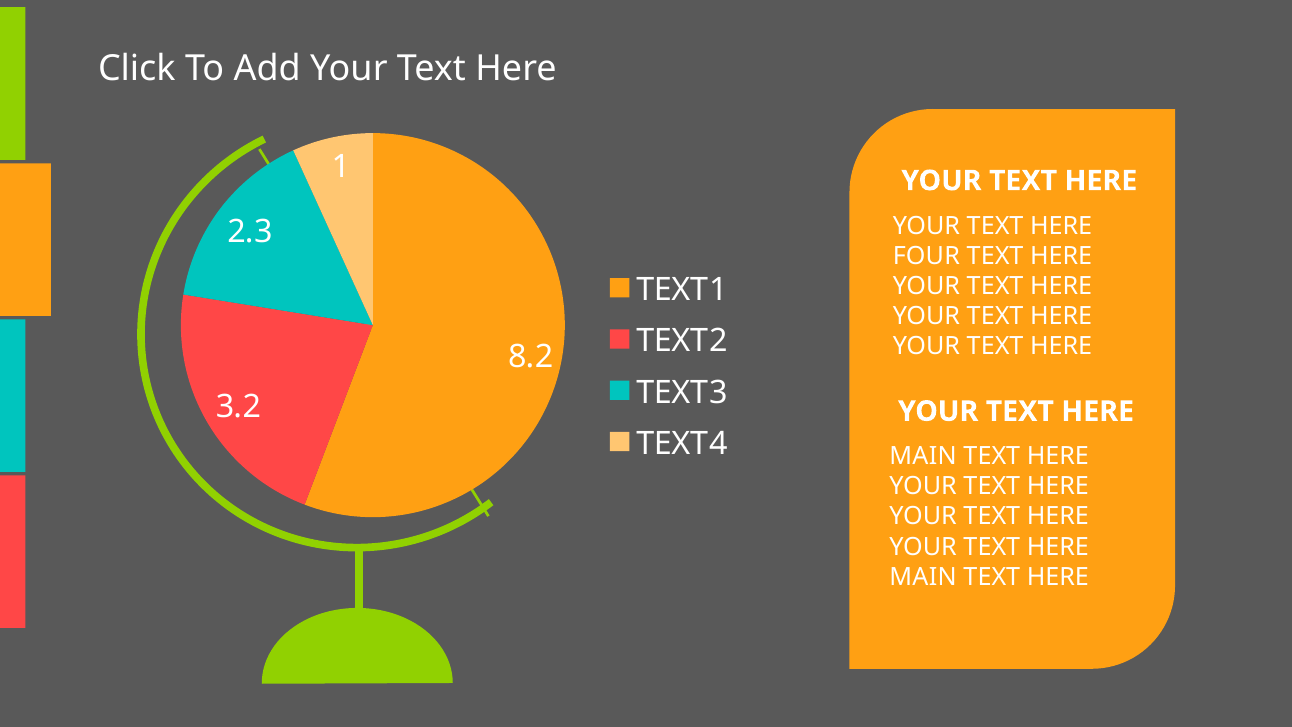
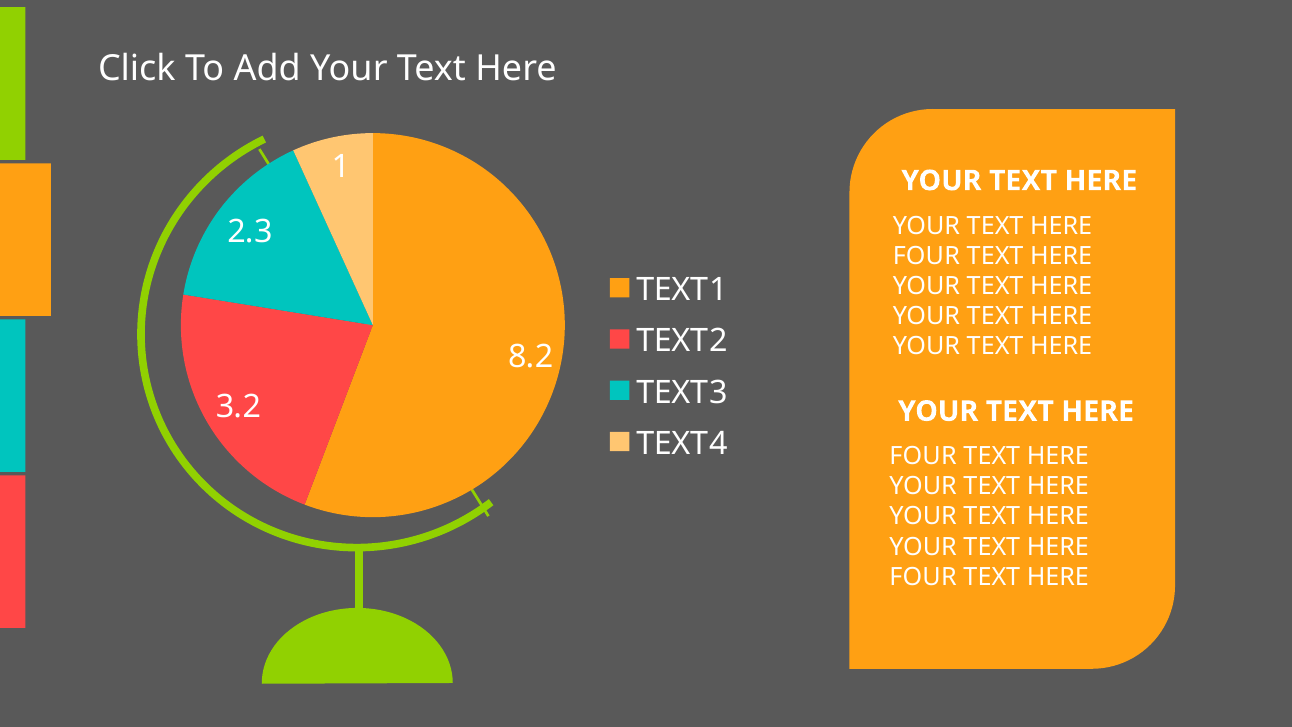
MAIN: MAIN -> FOUR (923, 456)
MAIN: MAIN -> FOUR (923, 577)
